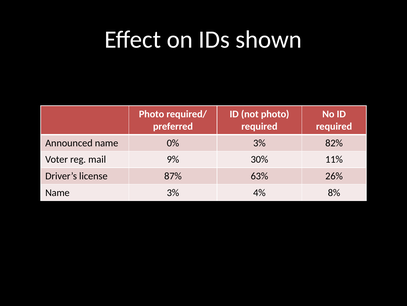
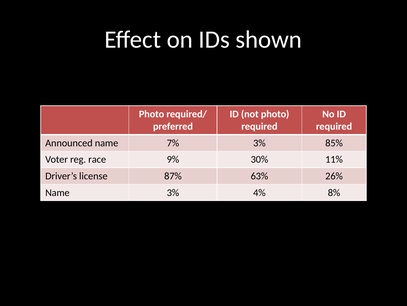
0%: 0% -> 7% (173, 143)
82%: 82% -> 85% (334, 143)
mail: mail -> race (97, 159)
